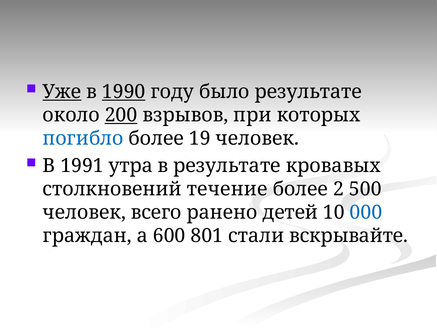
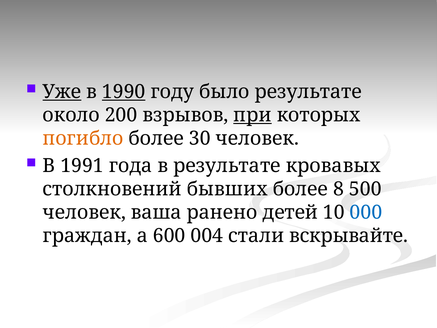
200 underline: present -> none (121, 115)
при underline: none -> present (252, 115)
погибло colour: blue -> orange (83, 138)
19: 19 -> 30 (200, 138)
утра: утра -> года (131, 165)
течение: течение -> бывших (227, 189)
2: 2 -> 8 (338, 189)
всего: всего -> ваша (156, 212)
801: 801 -> 004 (207, 235)
